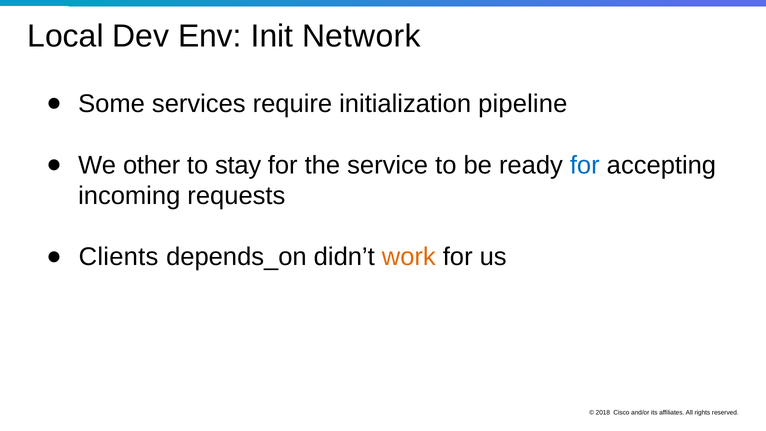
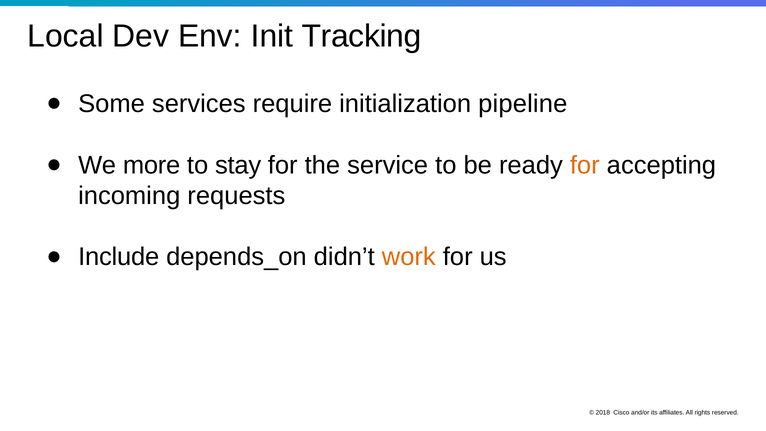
Network: Network -> Tracking (362, 36)
other: other -> more (152, 165)
for colour: blue -> orange (585, 165)
Clients: Clients -> Include (119, 257)
